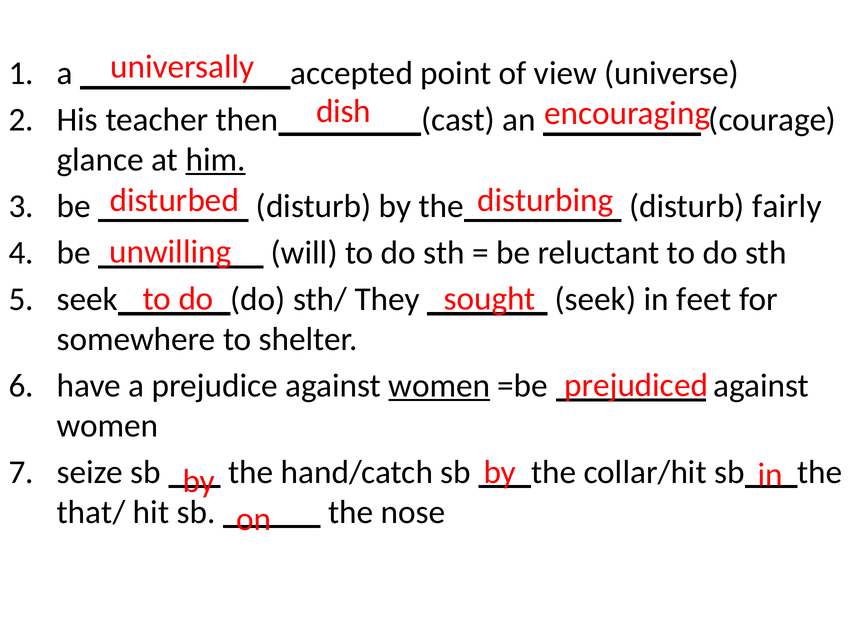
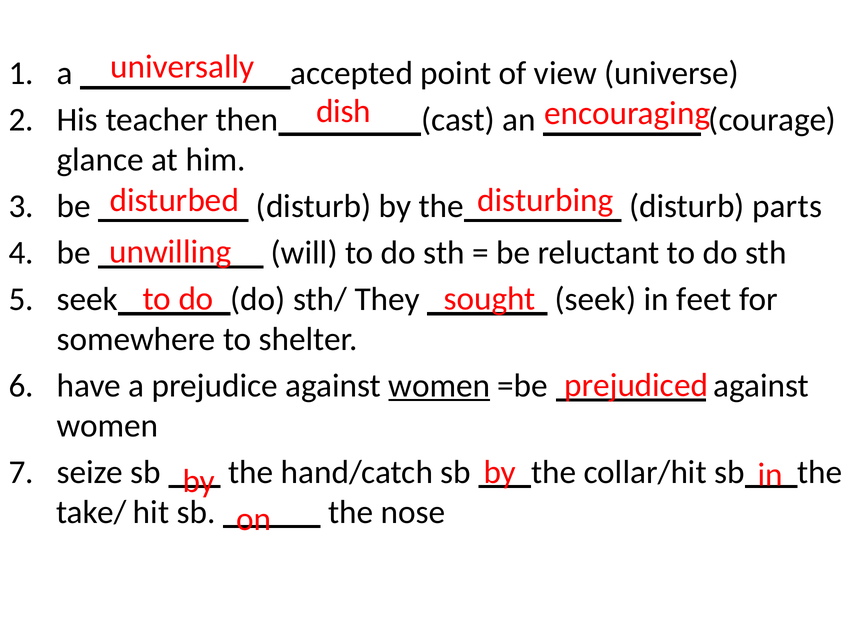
him underline: present -> none (216, 160)
fairly: fairly -> parts (787, 206)
that/: that/ -> take/ (91, 512)
